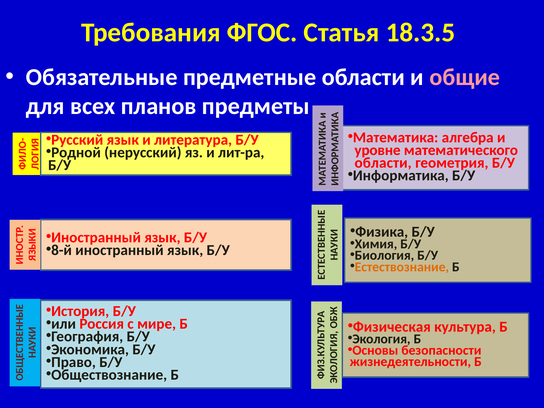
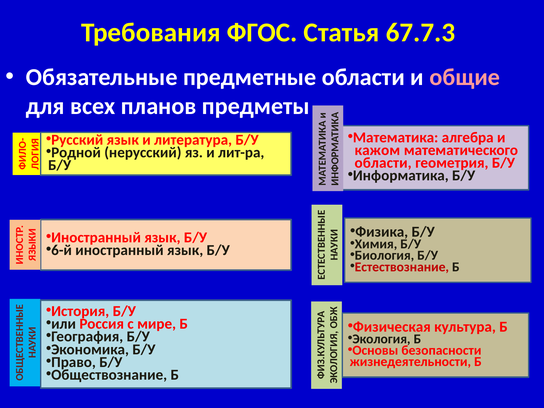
18.3.5: 18.3.5 -> 67.7.3 (420, 32)
уровне: уровне -> кажом (377, 150)
8-й: 8-й -> 6-й (62, 250)
Естествознание colour: orange -> red (402, 267)
